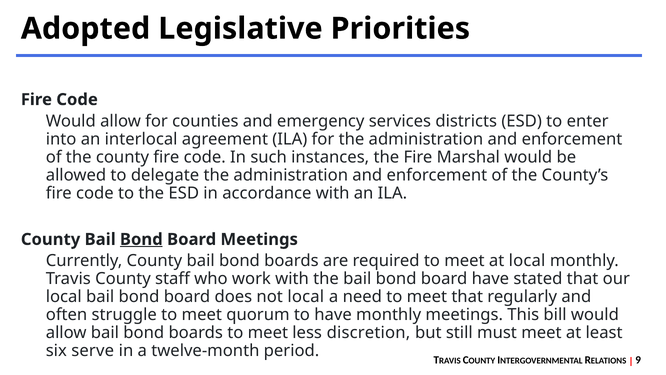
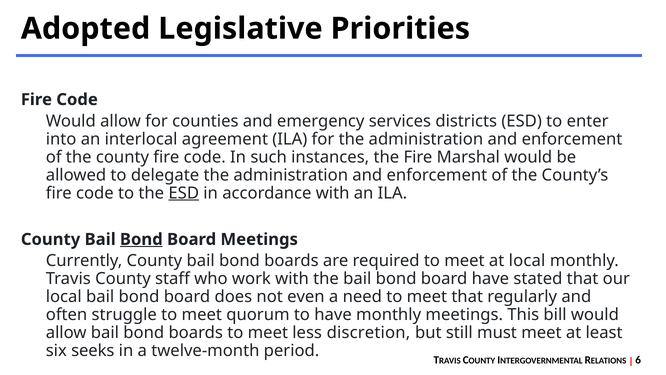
ESD underline: none -> present (184, 193)
not local: local -> even (306, 297)
serve: serve -> seeks (93, 350)
9: 9 -> 6 (638, 360)
